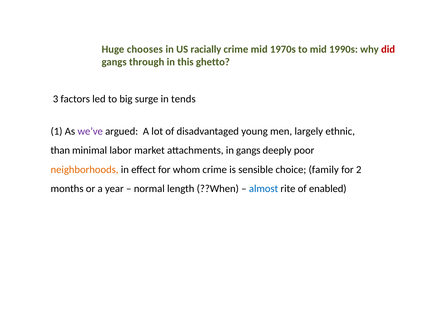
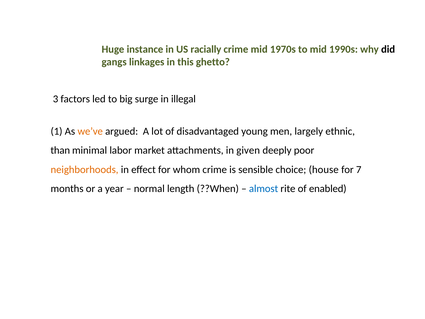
chooses: chooses -> instance (145, 49)
did colour: red -> black (388, 49)
through: through -> linkages (147, 62)
tends: tends -> illegal (183, 99)
we’ve colour: purple -> orange (90, 131)
in gangs: gangs -> given (248, 150)
family: family -> house (324, 169)
2: 2 -> 7 (359, 169)
